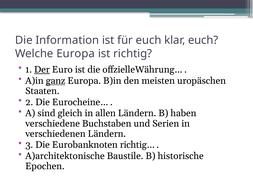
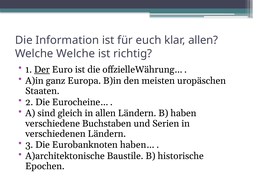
klar euch: euch -> allen (203, 40)
Welche Europa: Europa -> Welche (76, 54)
ganz underline: present -> none (56, 81)
richtig…: richtig… -> haben… (137, 145)
